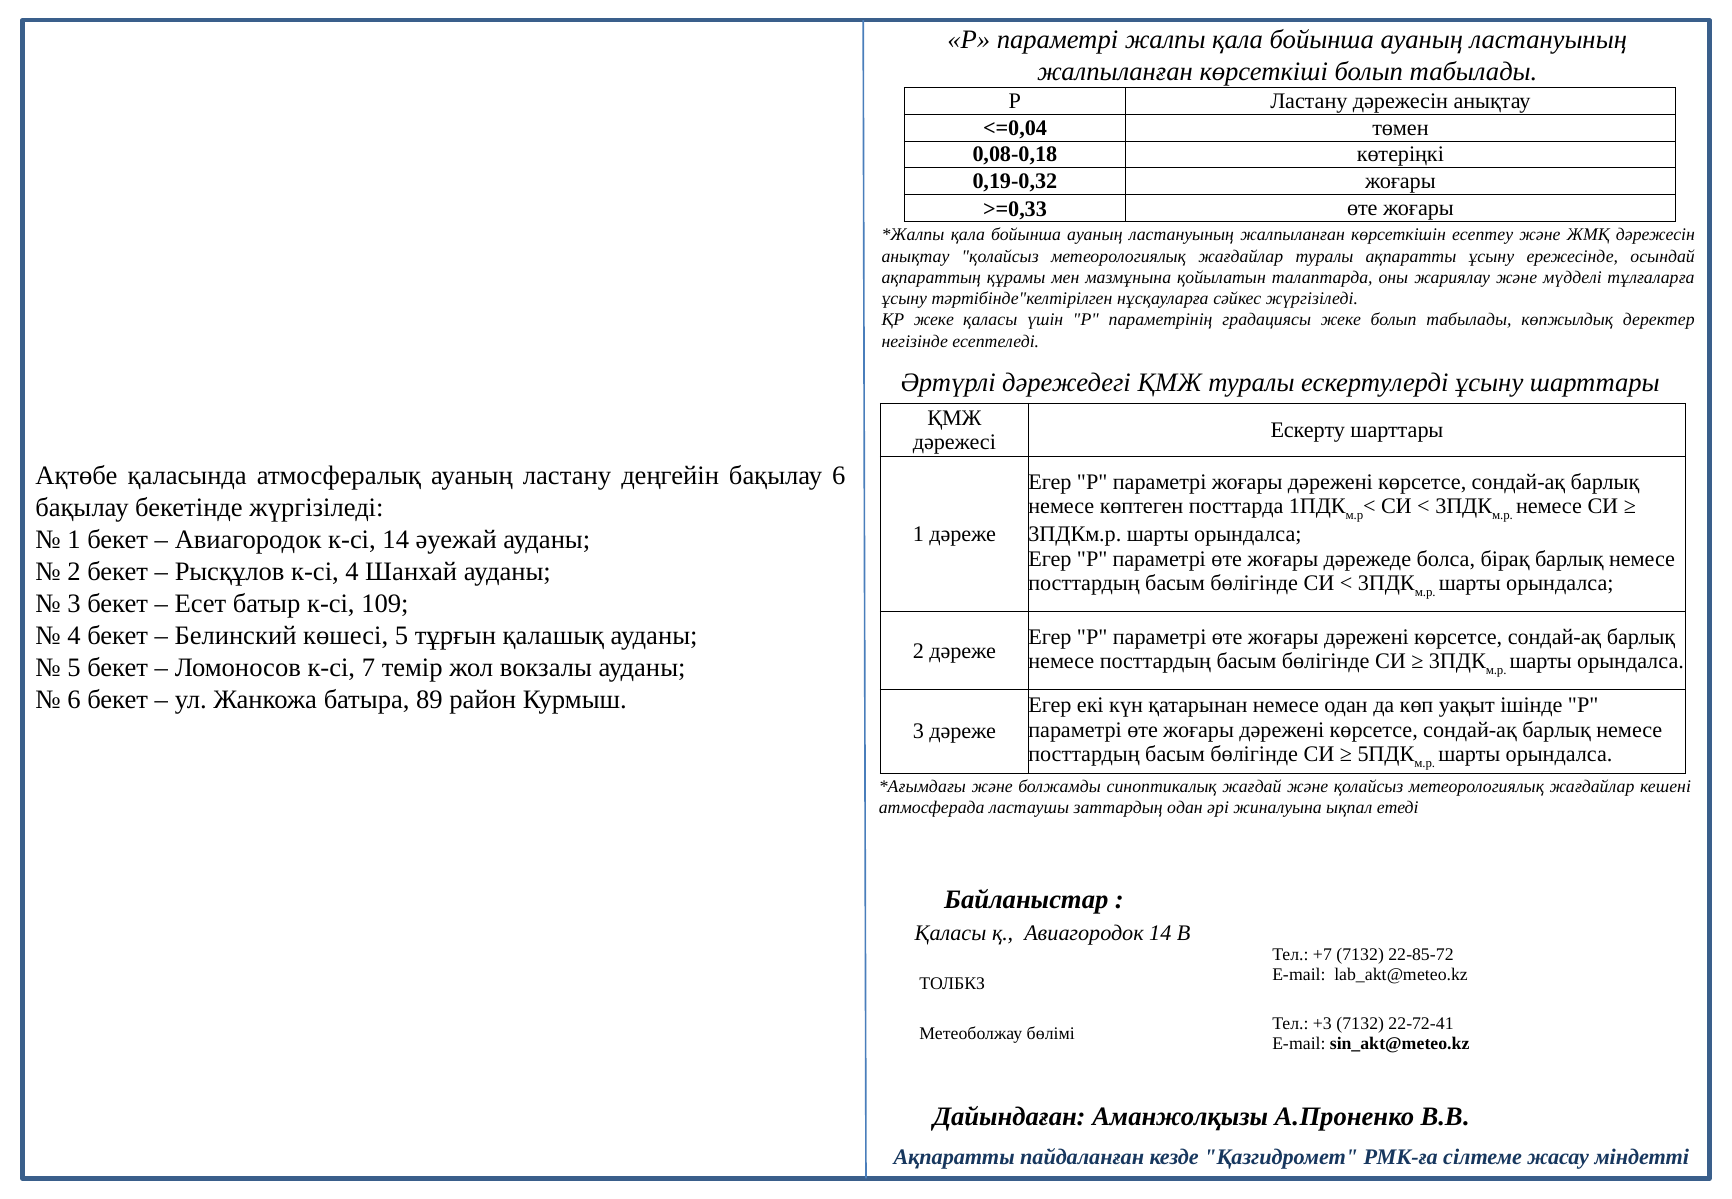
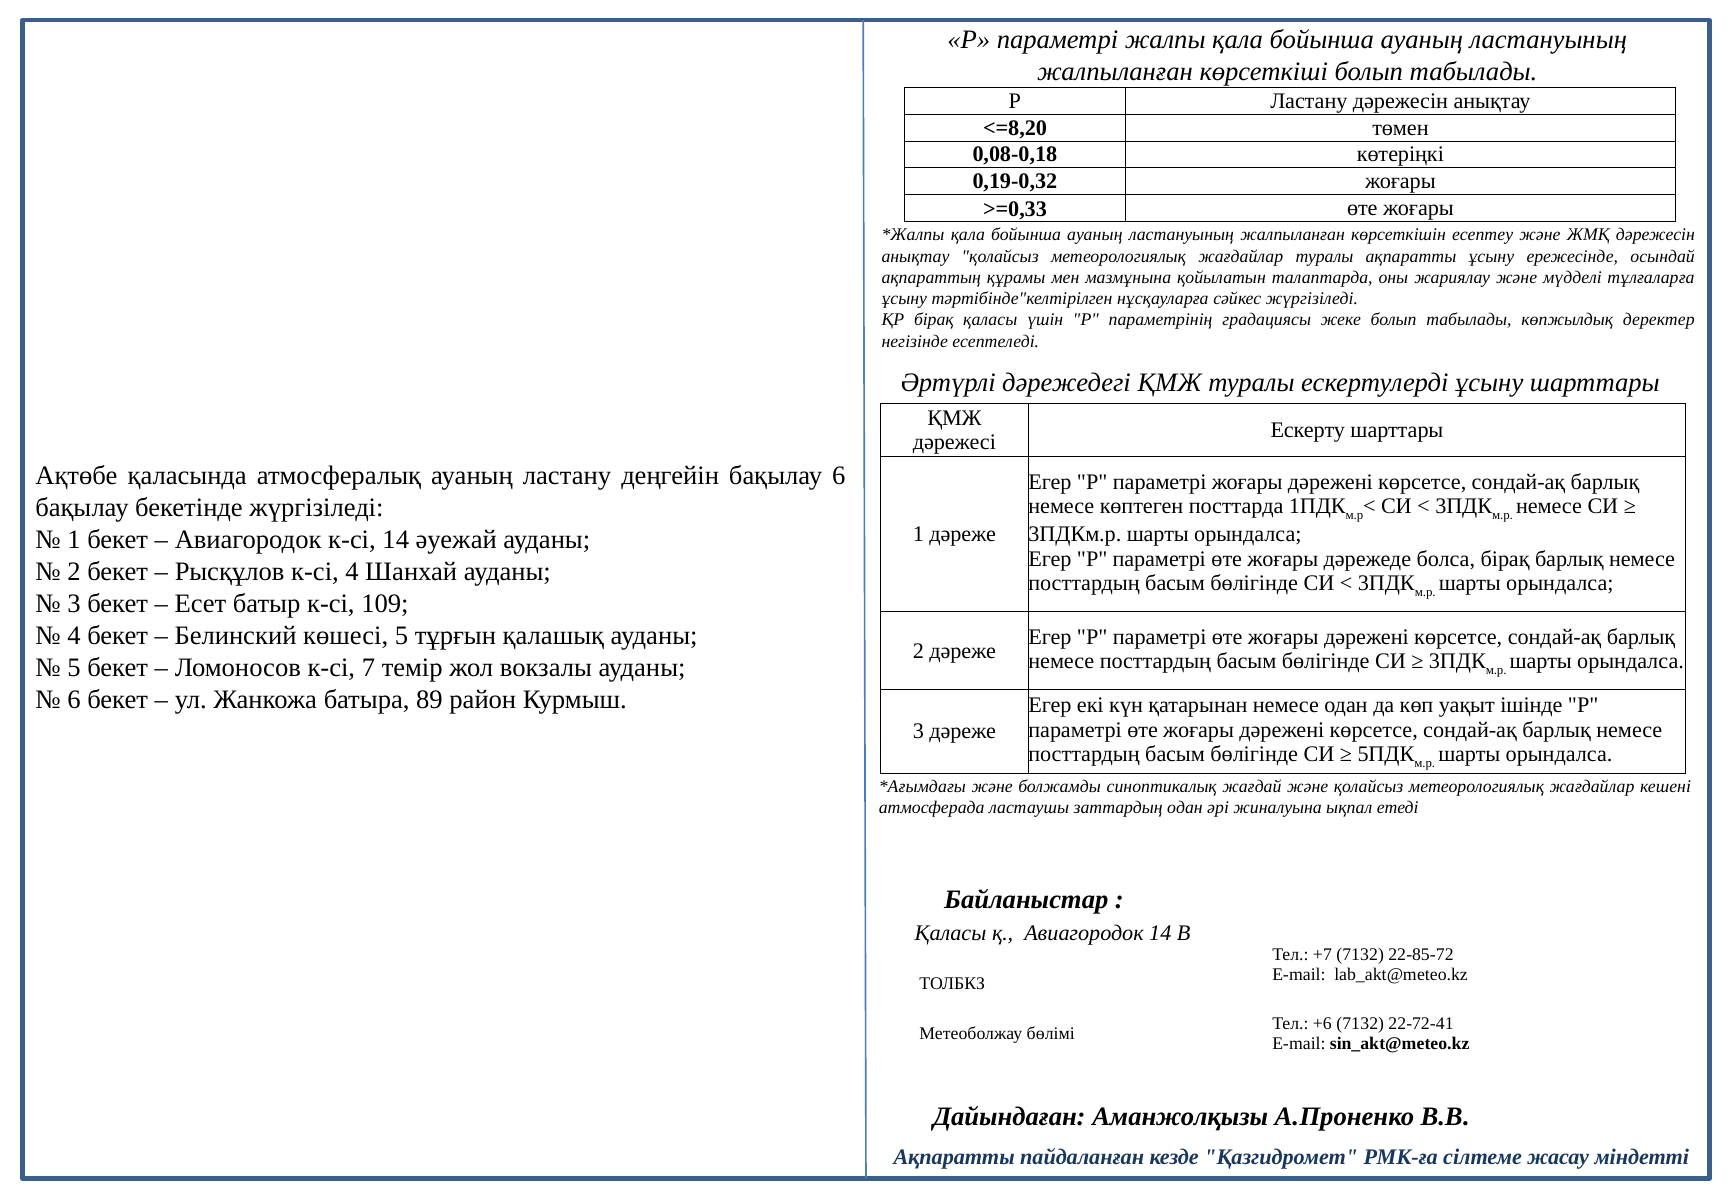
<=0,04: <=0,04 -> <=8,20 (1015, 128)
ҚР жеке: жеке -> бірақ (934, 320)
+3: +3 -> +6 (1322, 1024)
